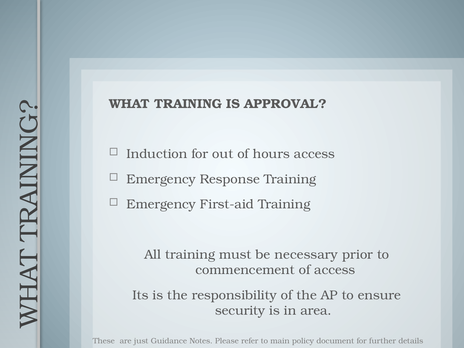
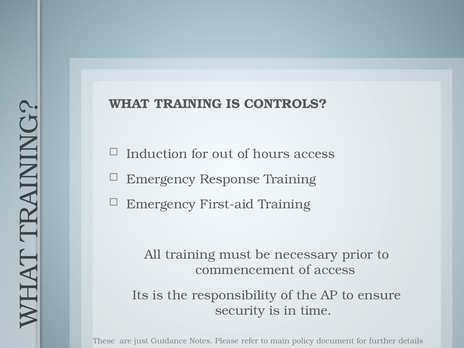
APPROVAL: APPROVAL -> CONTROLS (286, 104)
area: area -> time (316, 311)
